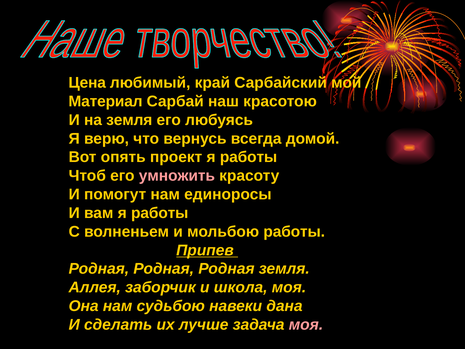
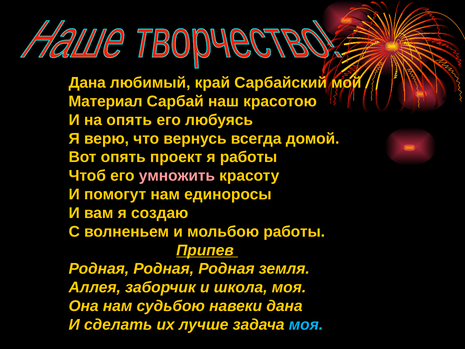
Цена: Цена -> Дана (87, 83)
на земля: земля -> опять (129, 120)
вам я работы: работы -> создаю (160, 213)
моя colour: pink -> light blue (306, 324)
